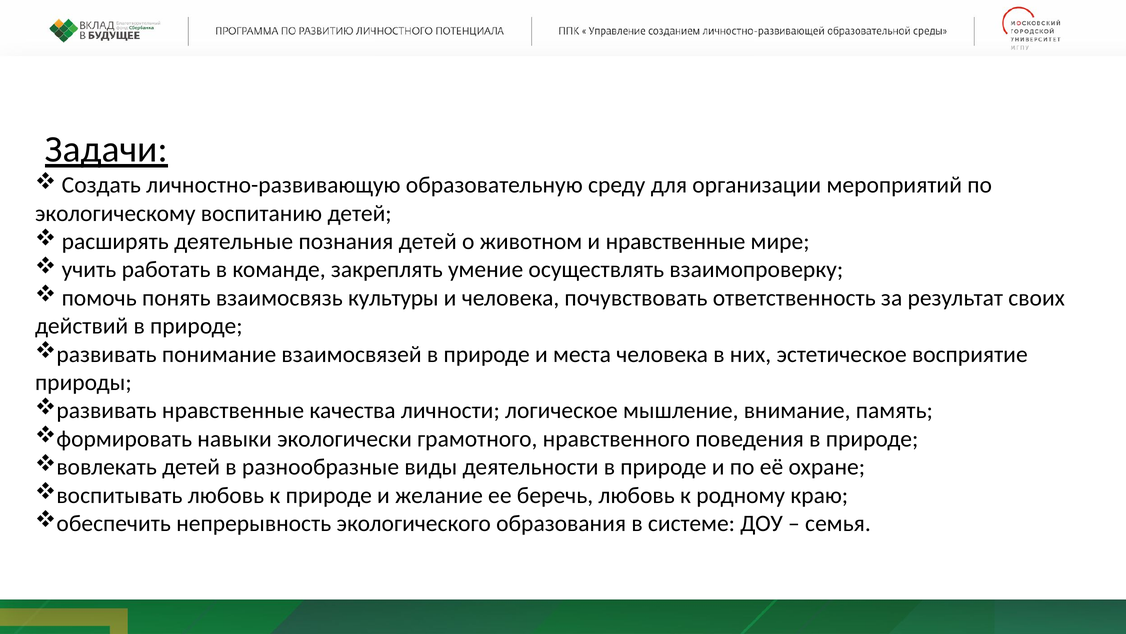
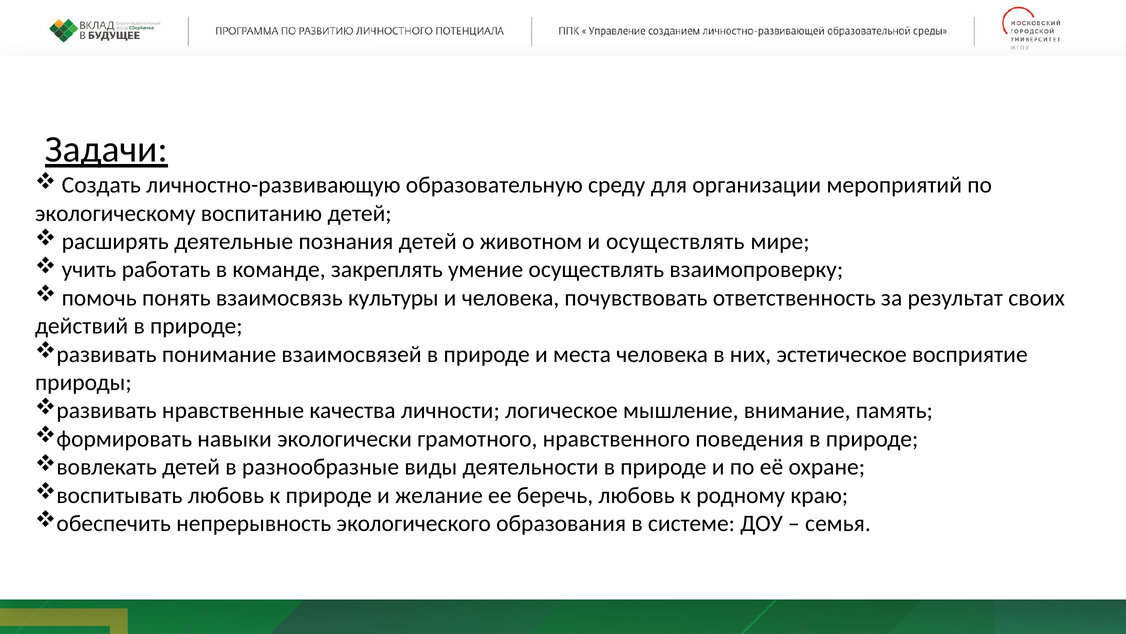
и нравственные: нравственные -> осуществлять (675, 242)
